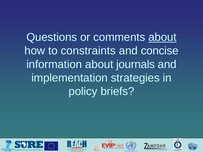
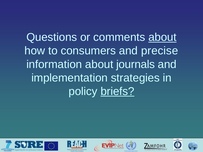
constraints: constraints -> consumers (88, 51)
concise: concise -> precise (160, 51)
briefs underline: none -> present (117, 91)
